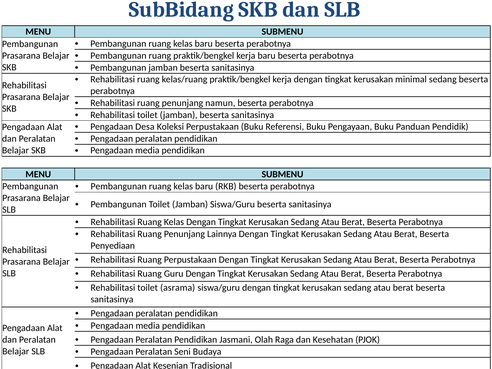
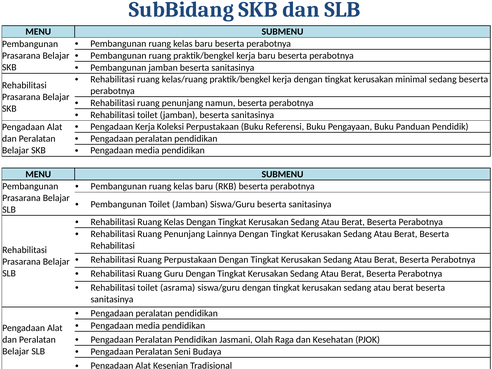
Pengadaan Desa: Desa -> Kerja (145, 127)
Penyediaan: Penyediaan -> Rehabilitasi (113, 246)
